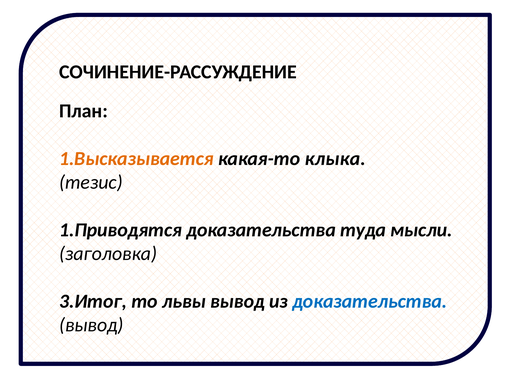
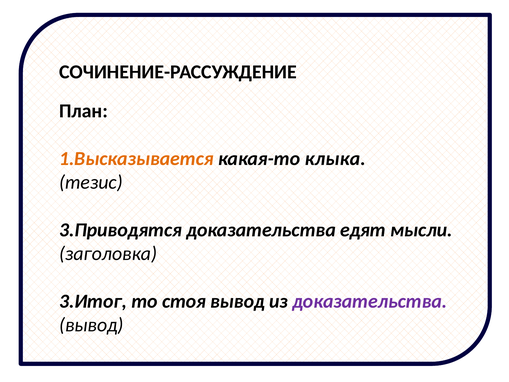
1.Приводятся: 1.Приводятся -> 3.Приводятся (121, 230)
туда: туда -> едят (363, 230)
львы: львы -> стоя (184, 301)
доказательства colour: blue -> purple (370, 301)
